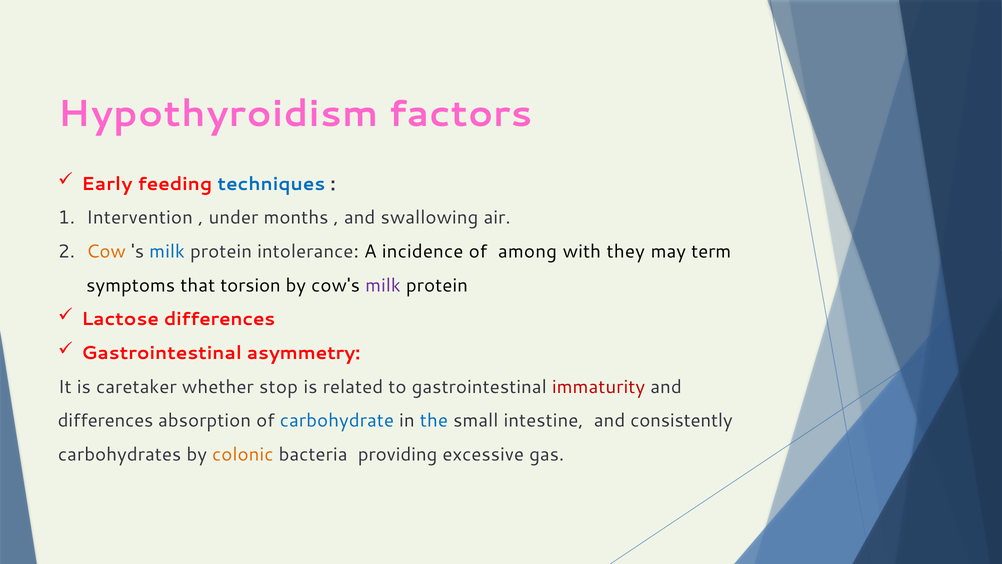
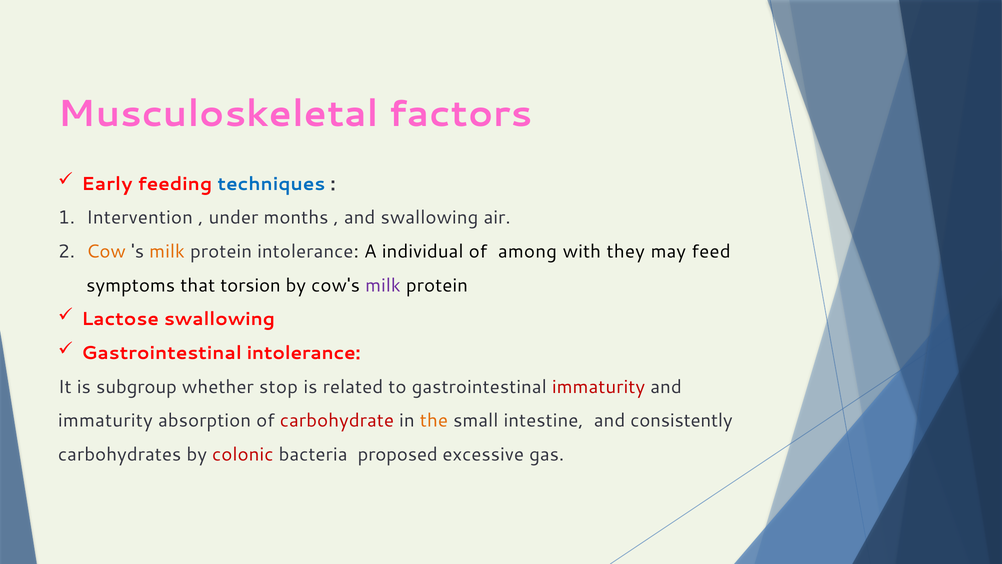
Hypothyroidism: Hypothyroidism -> Musculoskeletal (218, 114)
milk colour: blue -> orange (167, 251)
incidence: incidence -> individual (423, 251)
term: term -> feed (711, 251)
Lactose differences: differences -> swallowing (220, 319)
Gastrointestinal asymmetry: asymmetry -> intolerance (304, 353)
caretaker: caretaker -> subgroup (136, 387)
differences: differences -> immaturity (105, 420)
carbohydrate colour: blue -> red (337, 420)
the colour: blue -> orange (434, 420)
colonic colour: orange -> red (243, 454)
providing: providing -> proposed (398, 454)
